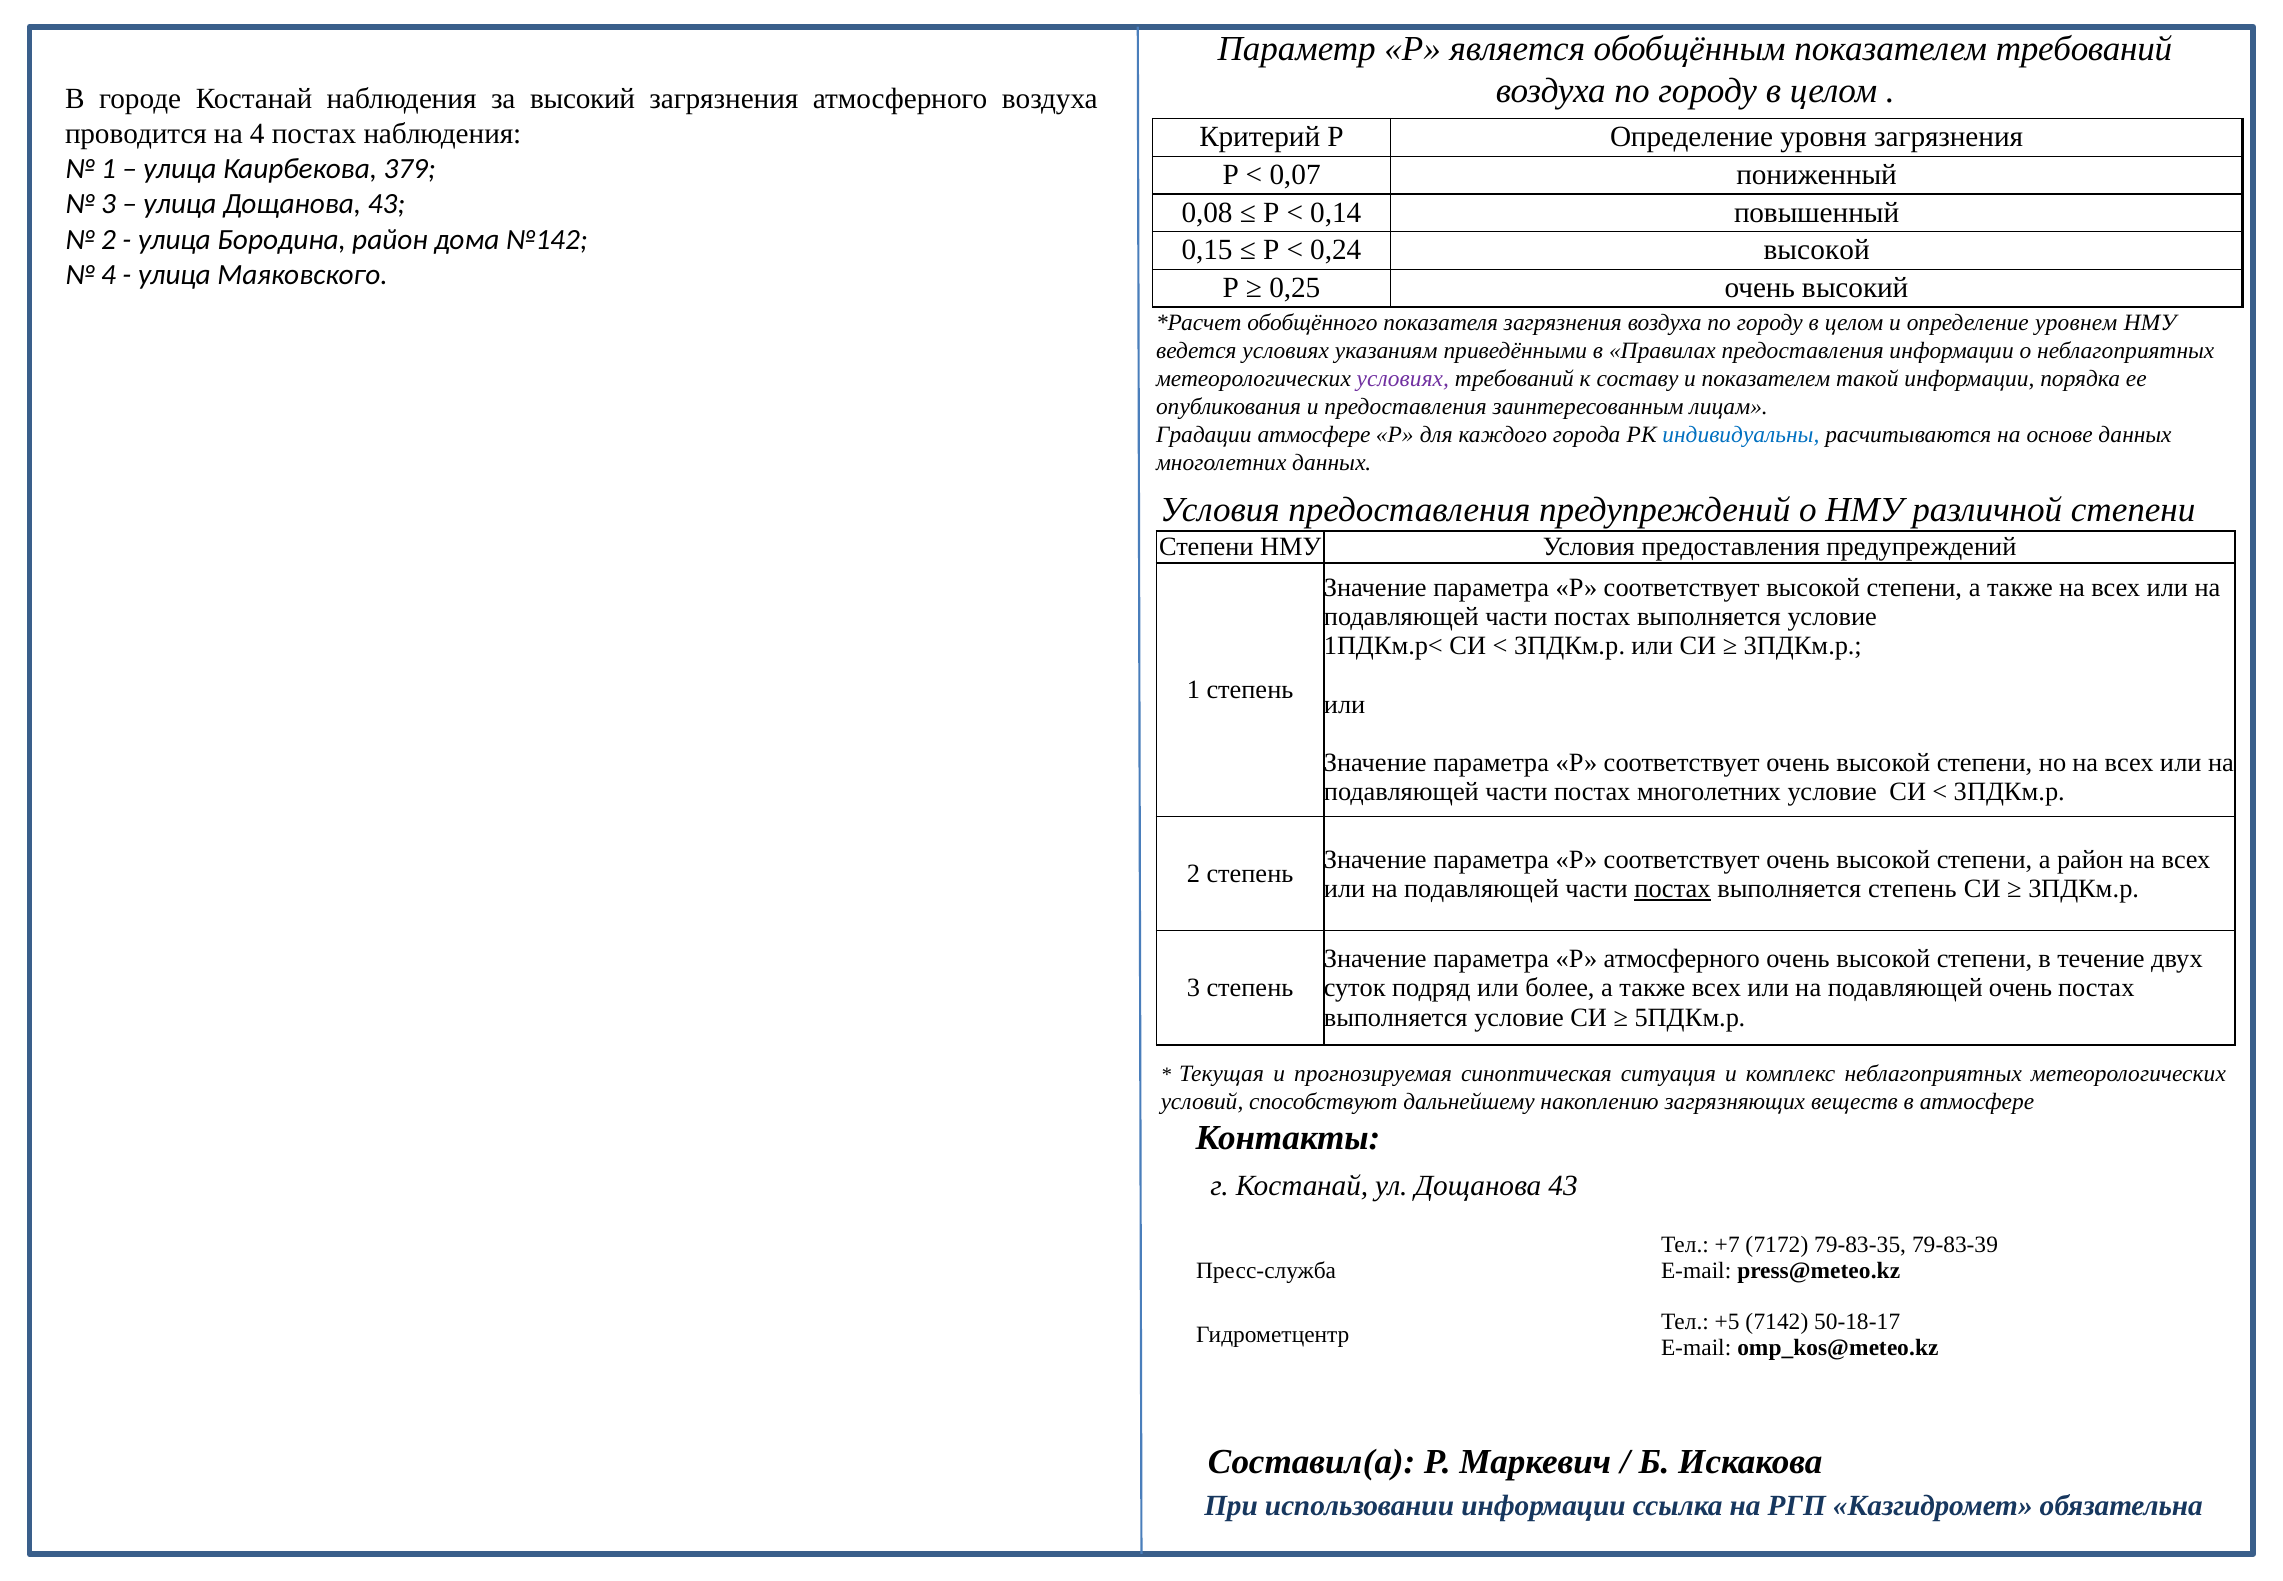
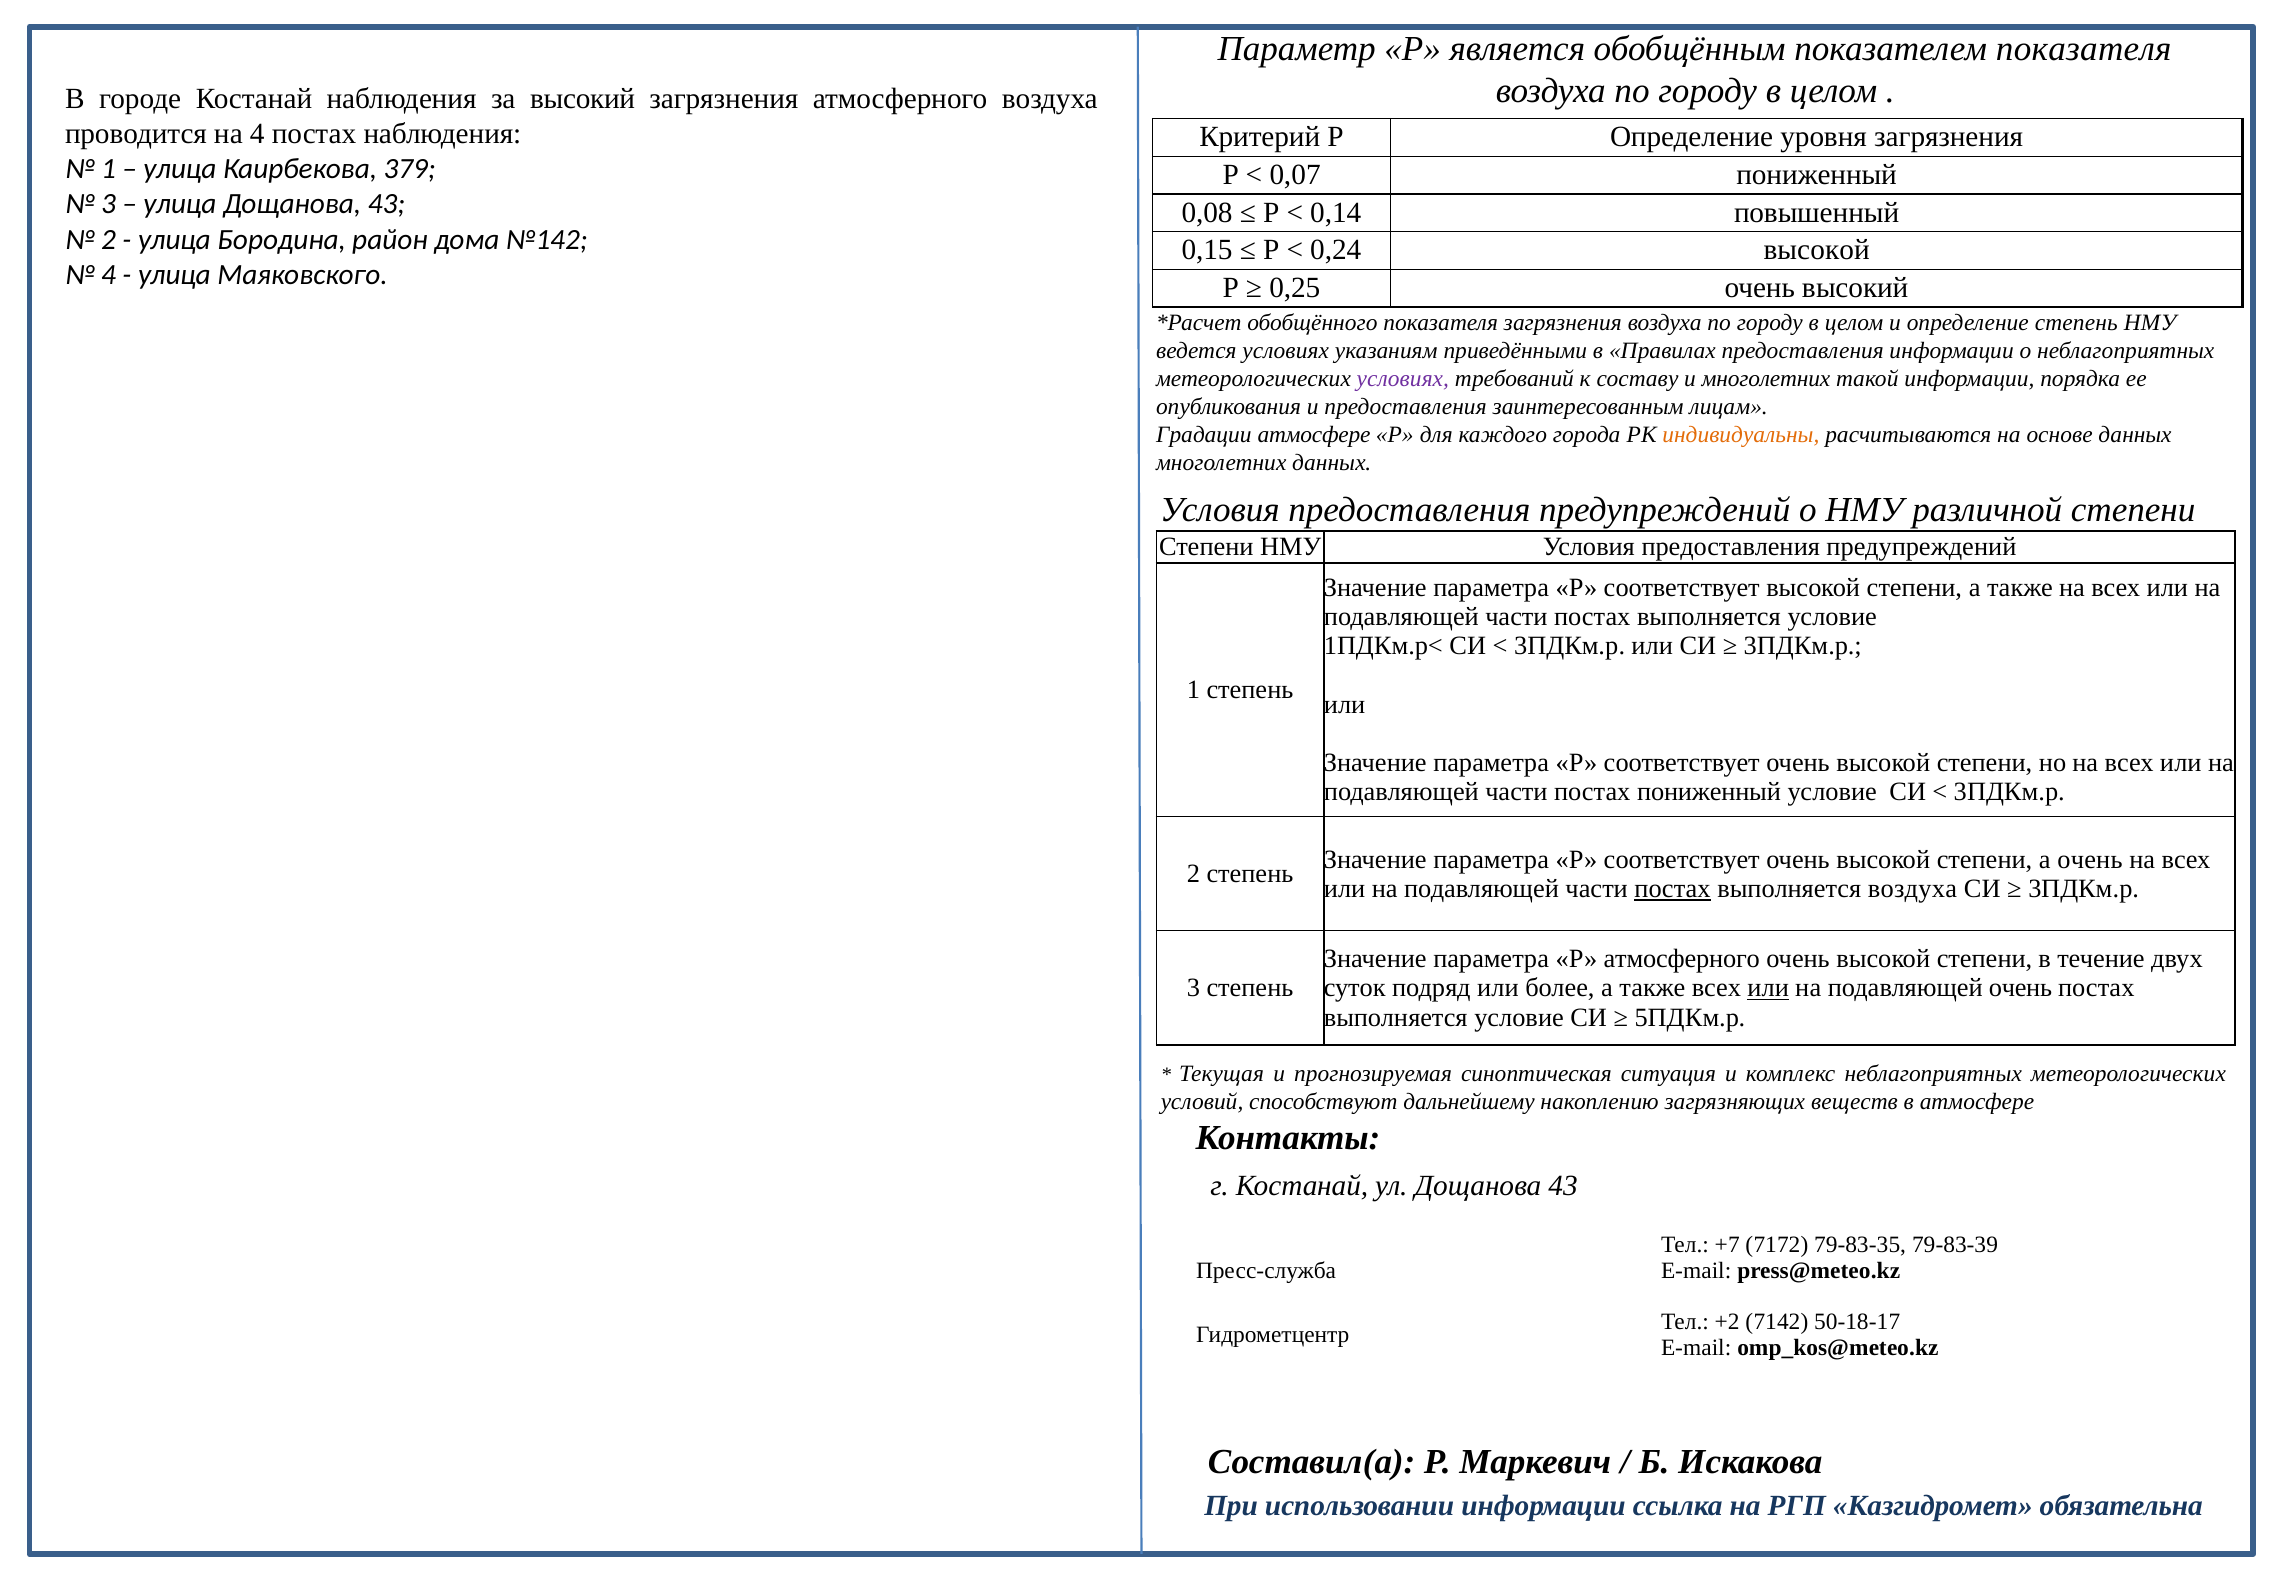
показателем требований: требований -> показателя (2084, 49)
определение уровнем: уровнем -> степень (2076, 323)
и показателем: показателем -> многолетних (1766, 379)
индивидуальны colour: blue -> orange (1741, 435)
постах многолетних: многолетних -> пониженный (1709, 792)
а район: район -> очень (2090, 859)
выполняется степень: степень -> воздуха (1912, 888)
или underline: none -> present (1768, 988)
+5: +5 -> +2 (1727, 1322)
